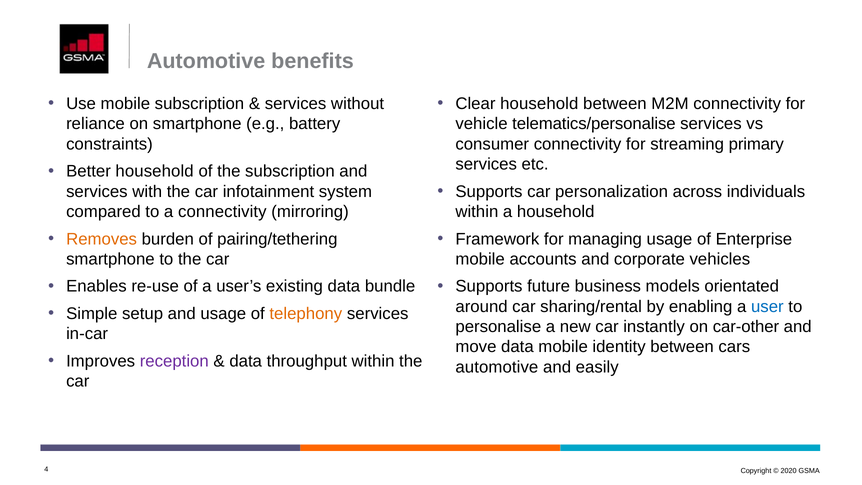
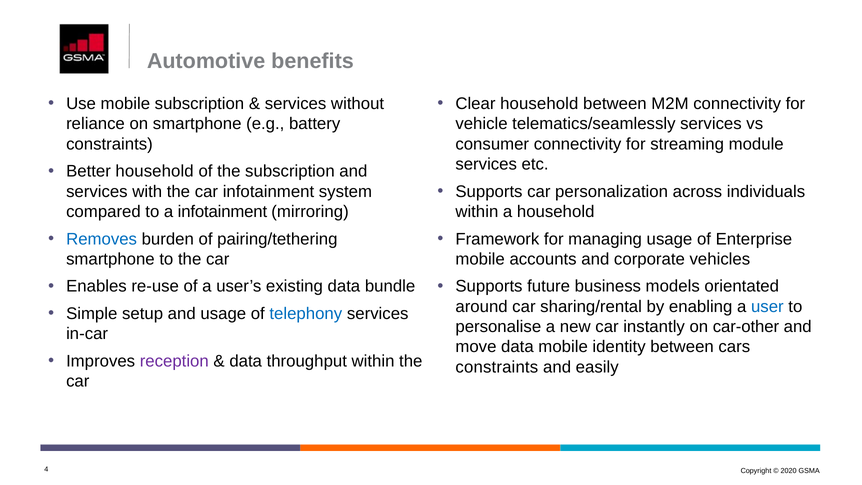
telematics/personalise: telematics/personalise -> telematics/seamlessly (594, 124)
primary: primary -> module (756, 144)
a connectivity: connectivity -> infotainment (222, 212)
Removes colour: orange -> blue (102, 239)
telephony colour: orange -> blue (306, 314)
automotive: automotive -> constraints (497, 367)
